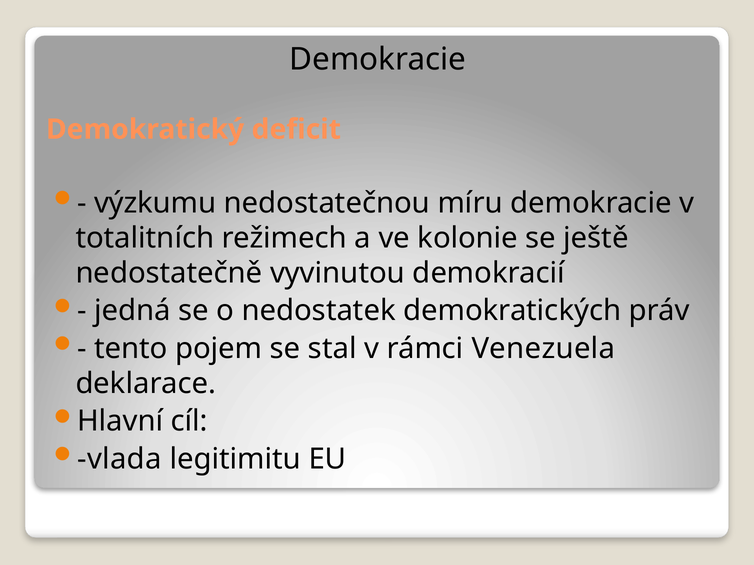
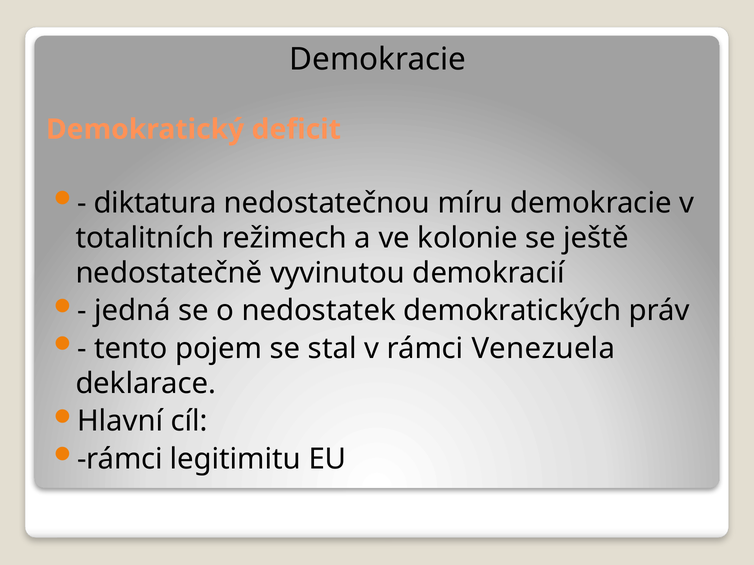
výzkumu: výzkumu -> diktatura (155, 203)
vlada: vlada -> rámci (120, 459)
